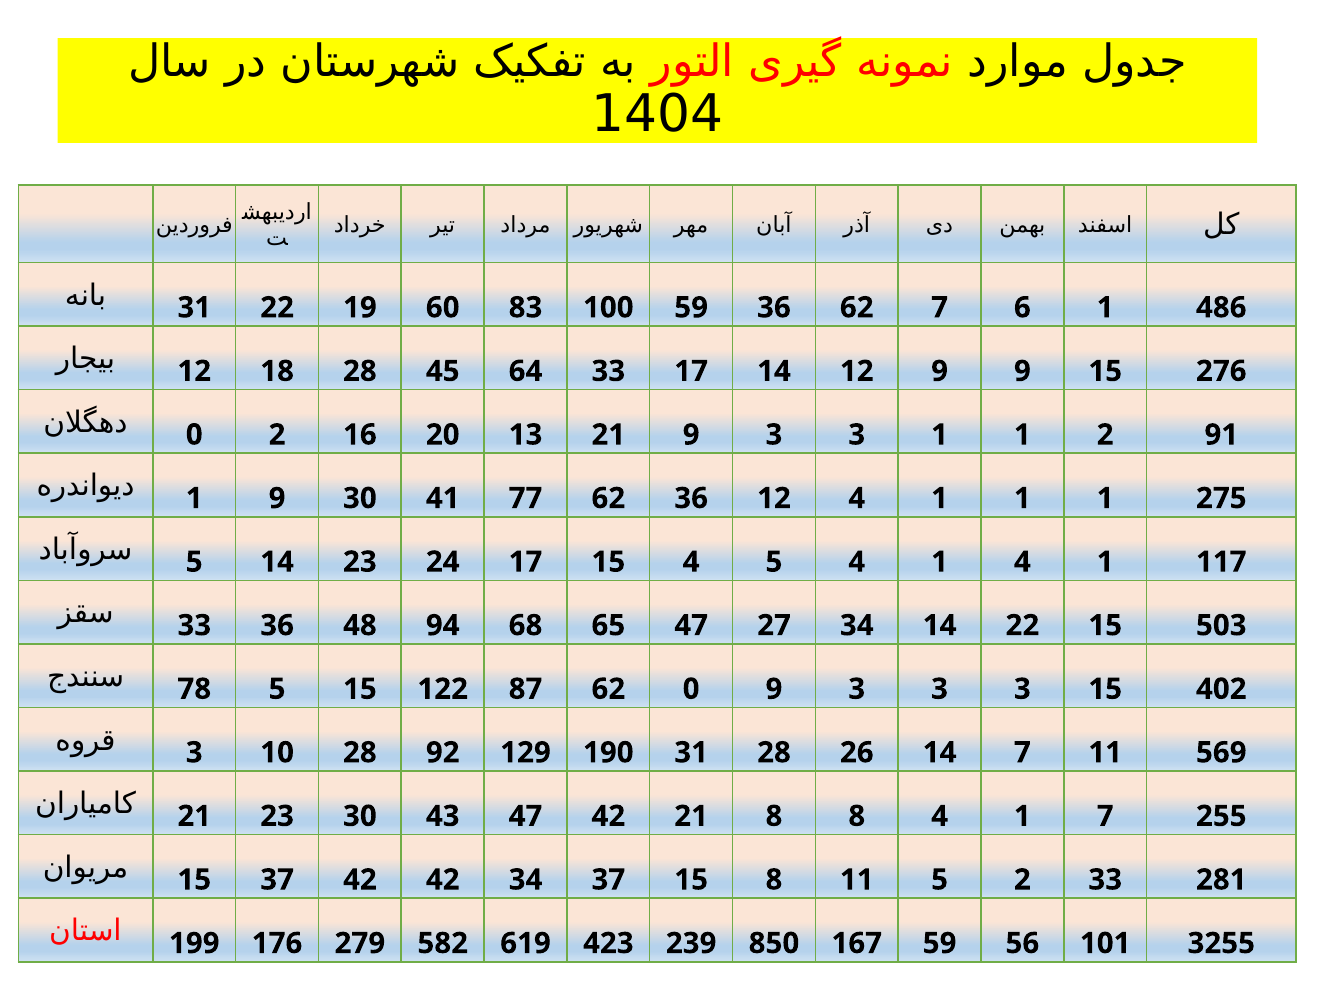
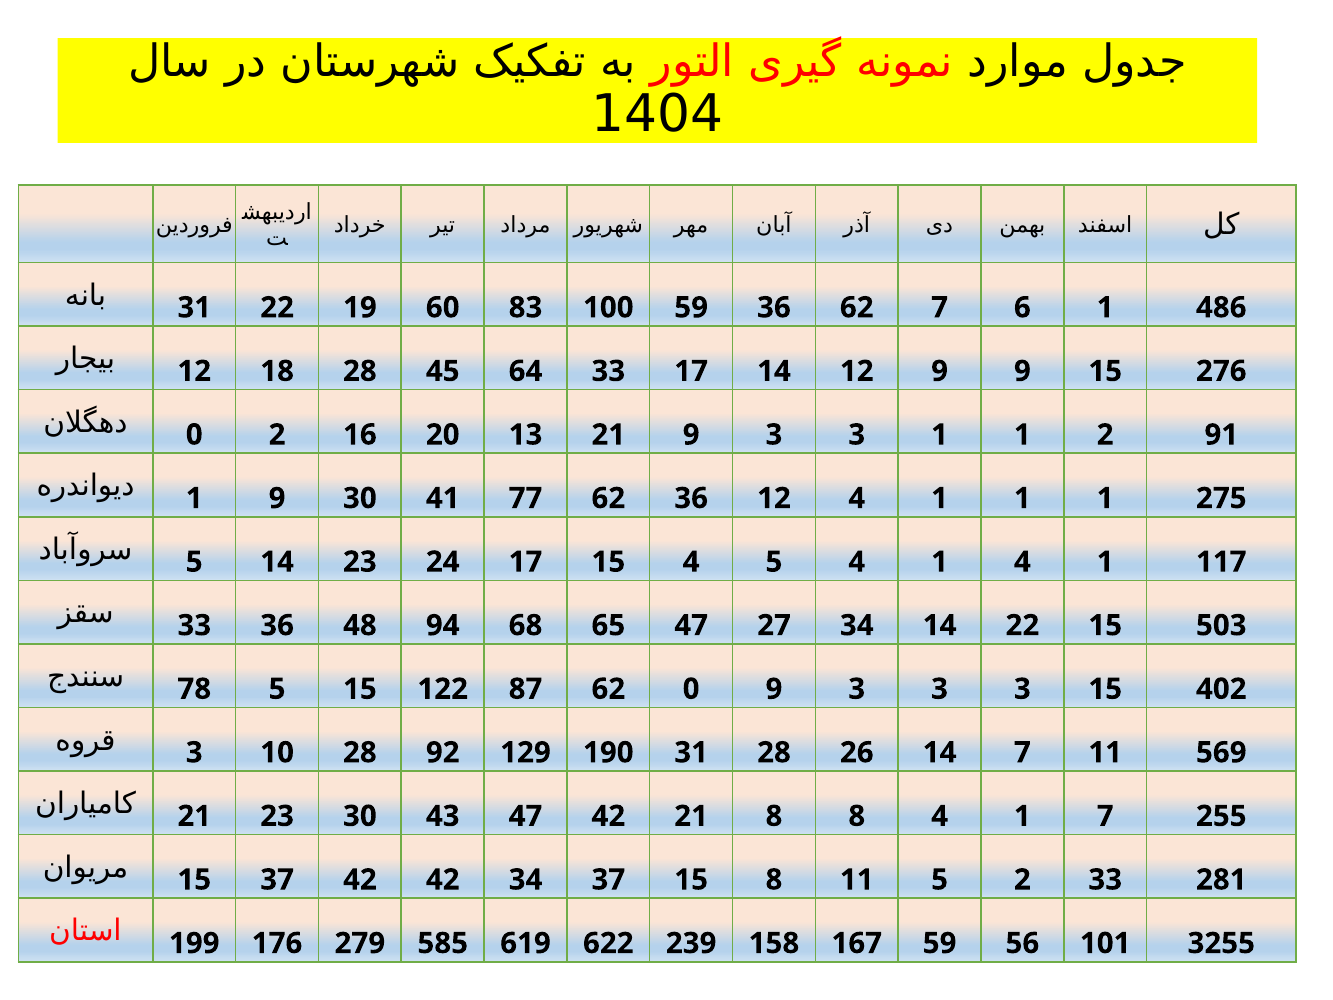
582: 582 -> 585 (443, 943)
423: 423 -> 622 (608, 943)
850: 850 -> 158 (774, 943)
